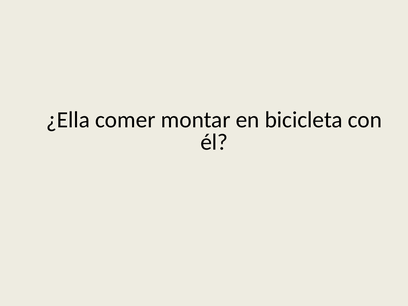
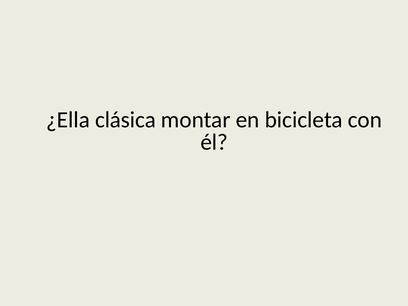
comer: comer -> clásica (125, 120)
